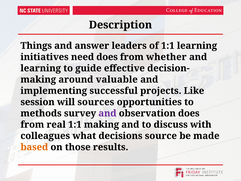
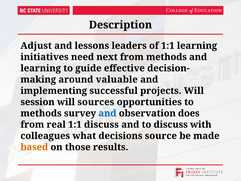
Things: Things -> Adjust (36, 46)
answer: answer -> lessons (92, 46)
need does: does -> next (107, 57)
from whether: whether -> methods (166, 57)
projects Like: Like -> Will (194, 91)
and colour: purple -> blue (107, 113)
1:1 making: making -> discuss (101, 124)
